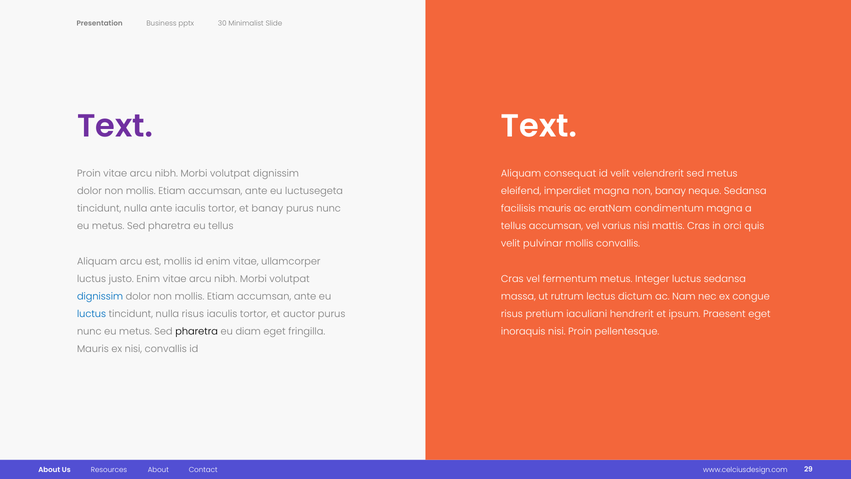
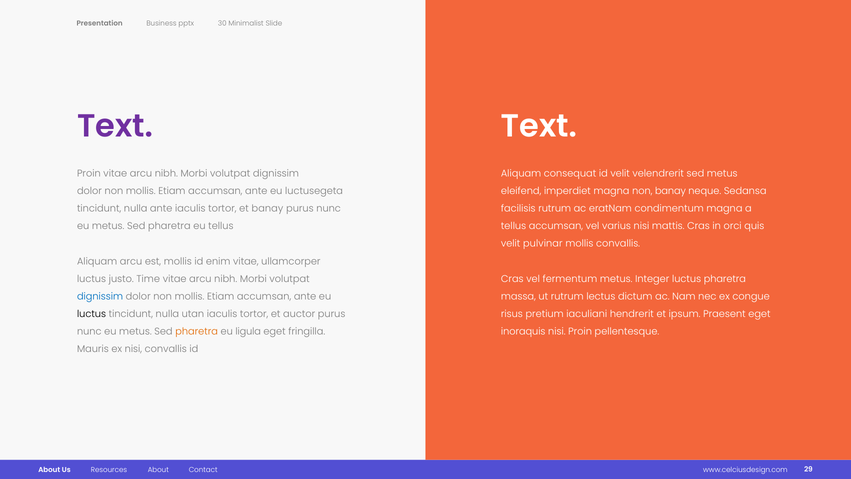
facilisis mauris: mauris -> rutrum (555, 208)
justo Enim: Enim -> Time (148, 279)
luctus sedansa: sedansa -> pharetra (725, 279)
luctus colour: blue -> black (92, 314)
nulla risus: risus -> utan (193, 314)
pharetra colour: black -> orange (197, 331)
diam: diam -> ligula (248, 331)
